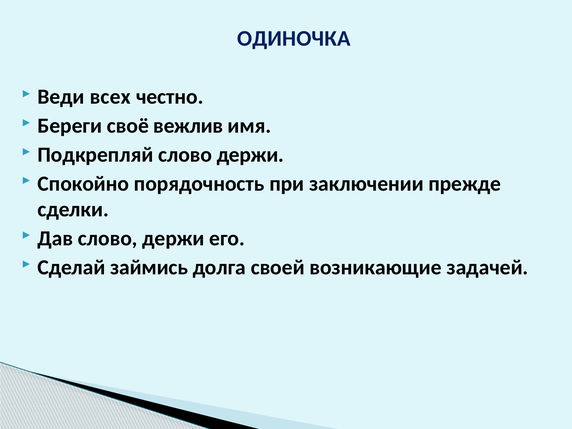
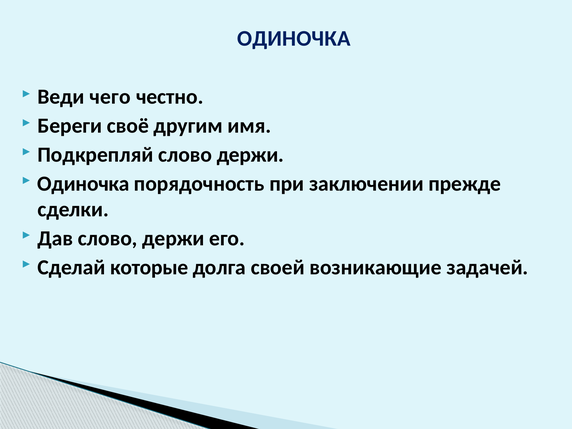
всех: всех -> чего (110, 97)
вежлив: вежлив -> другим (188, 126)
Спокойно: Спокойно -> Одиночка (83, 184)
займись: займись -> которые (149, 267)
